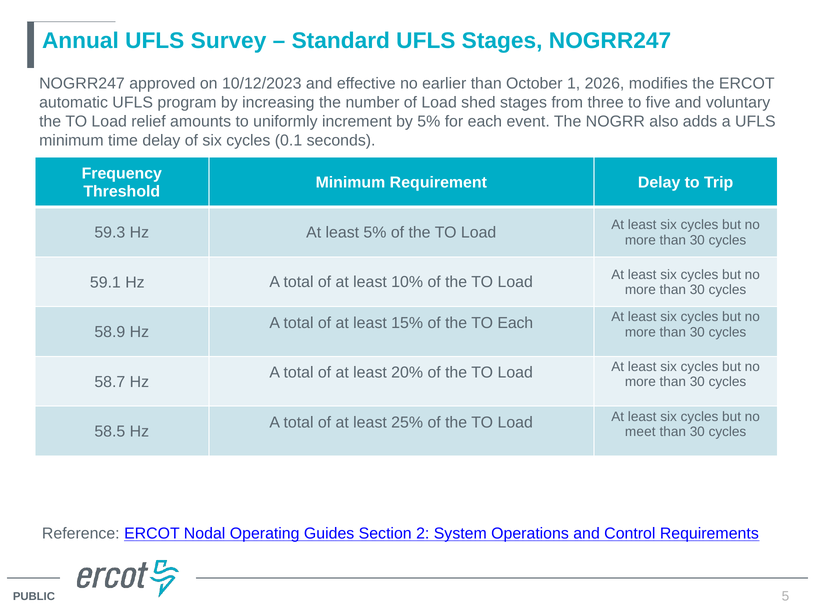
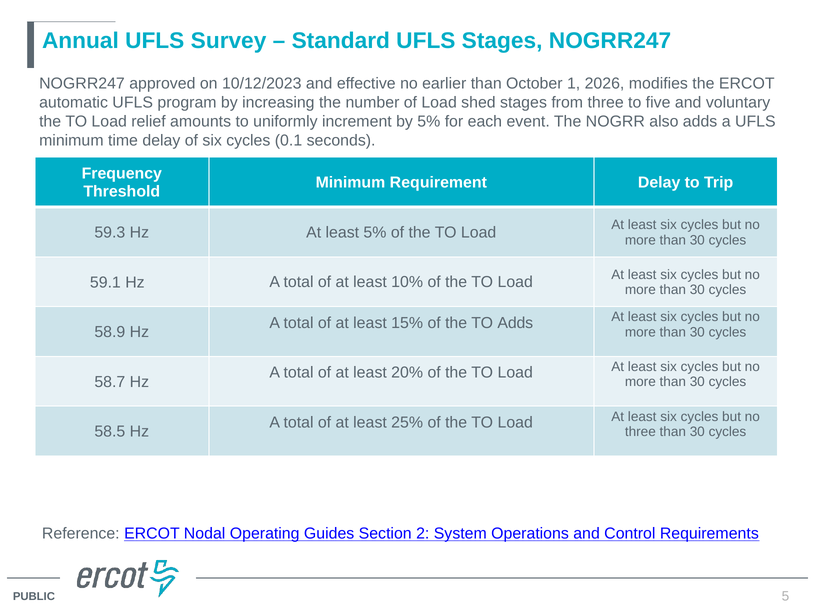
TO Each: Each -> Adds (515, 323)
meet: meet -> three (640, 432)
